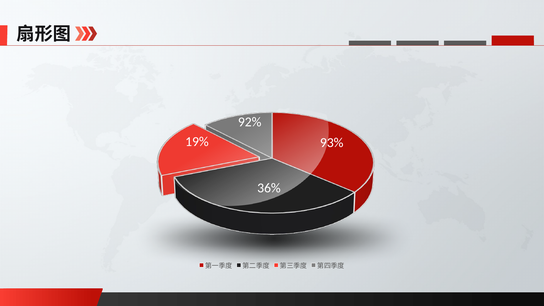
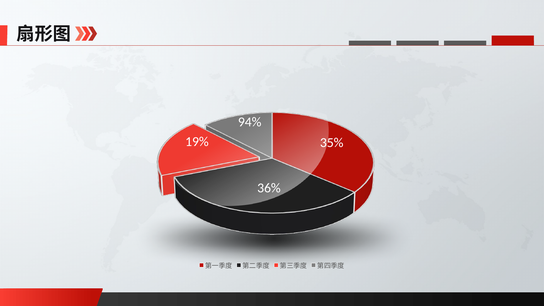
92%: 92% -> 94% (250, 122)
93%: 93% -> 35% (332, 143)
